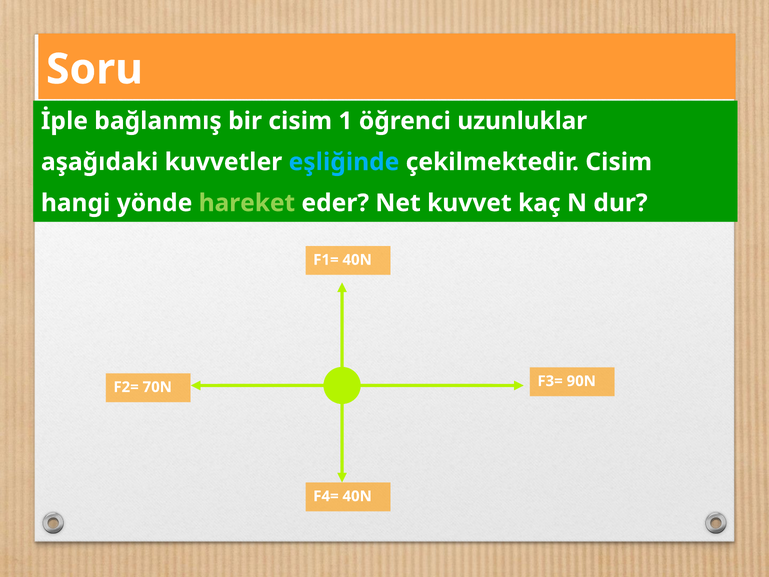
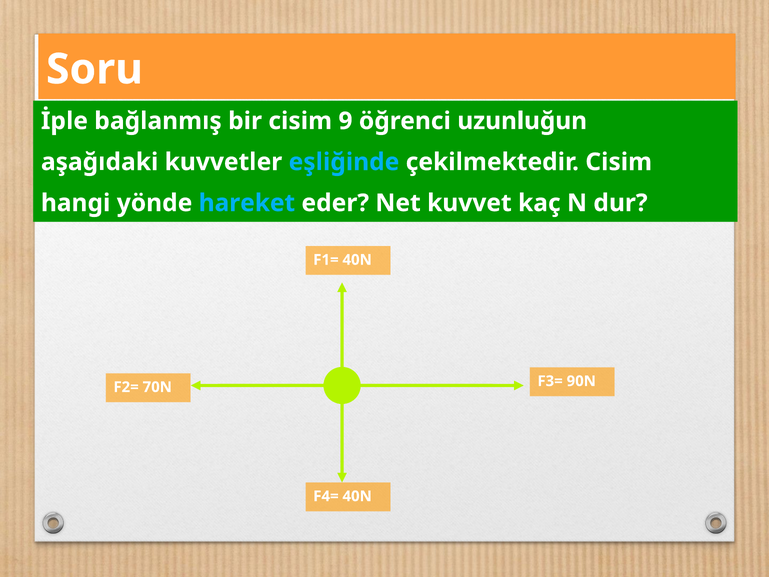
1: 1 -> 9 (345, 121)
uzunluklar: uzunluklar -> uzunluğun (522, 121)
hareket colour: light green -> light blue (247, 203)
